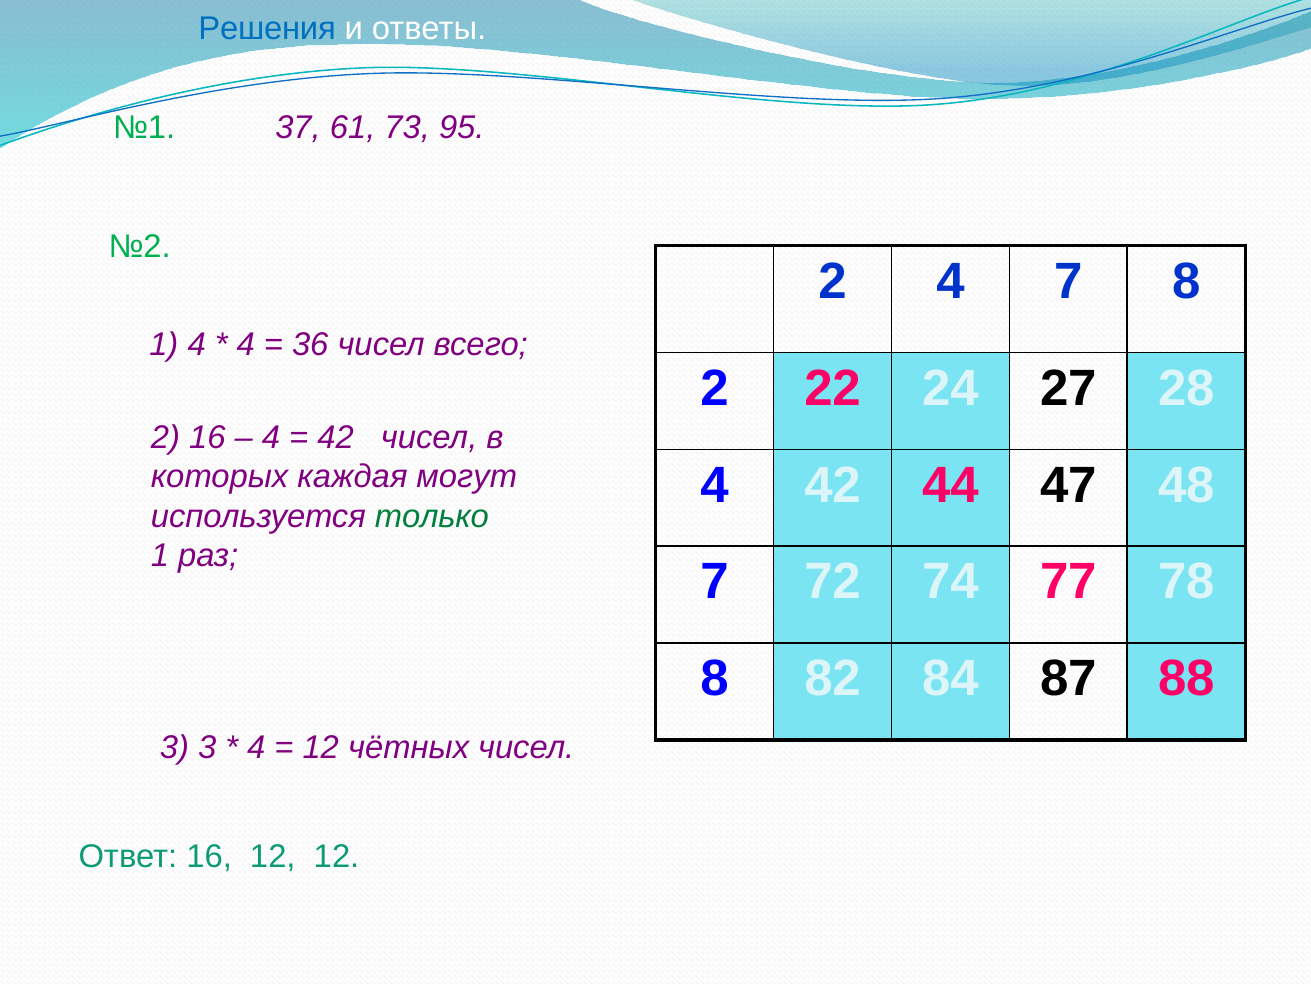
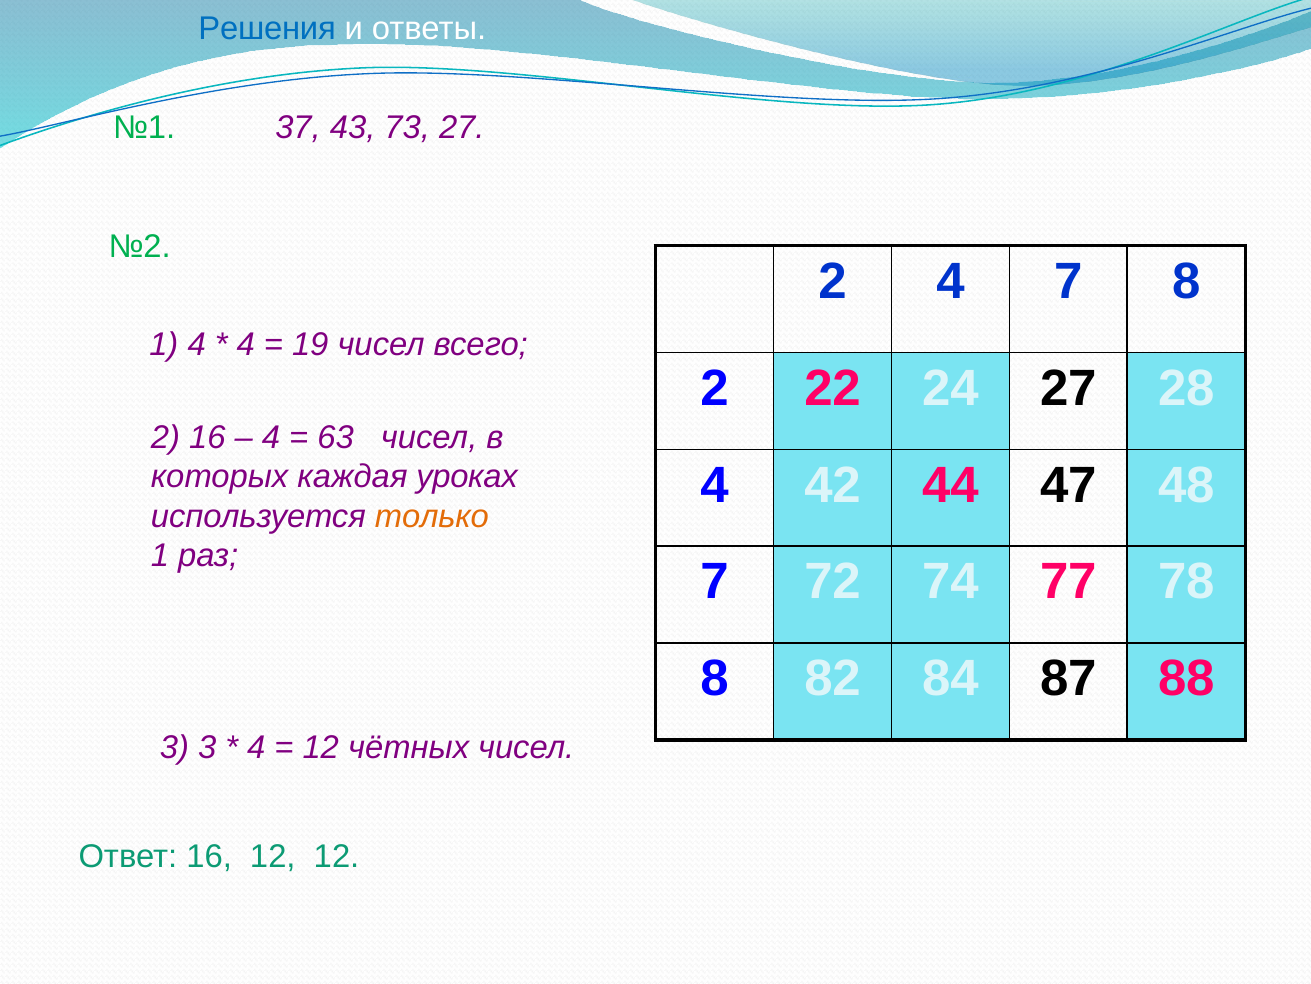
61: 61 -> 43 (353, 128)
73 95: 95 -> 27 (462, 128)
36: 36 -> 19 (310, 344)
42: 42 -> 63 (336, 437)
могут: могут -> уроках (467, 477)
только colour: green -> orange (432, 516)
